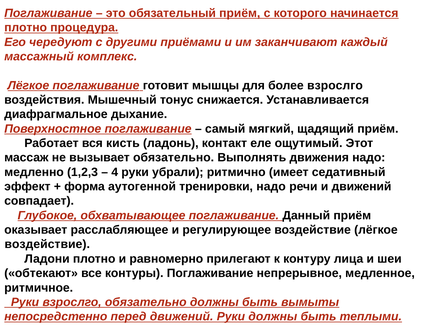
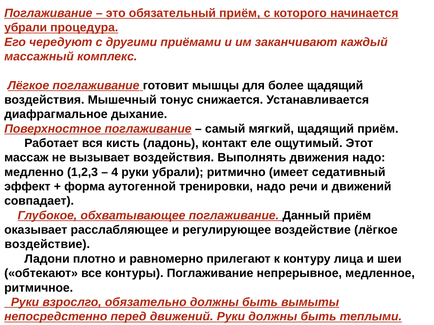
плотно: плотно -> убрали (26, 28)
более взрослго: взрослго -> щадящий (335, 86)
вызывает обязательно: обязательно -> воздействия (174, 158)
